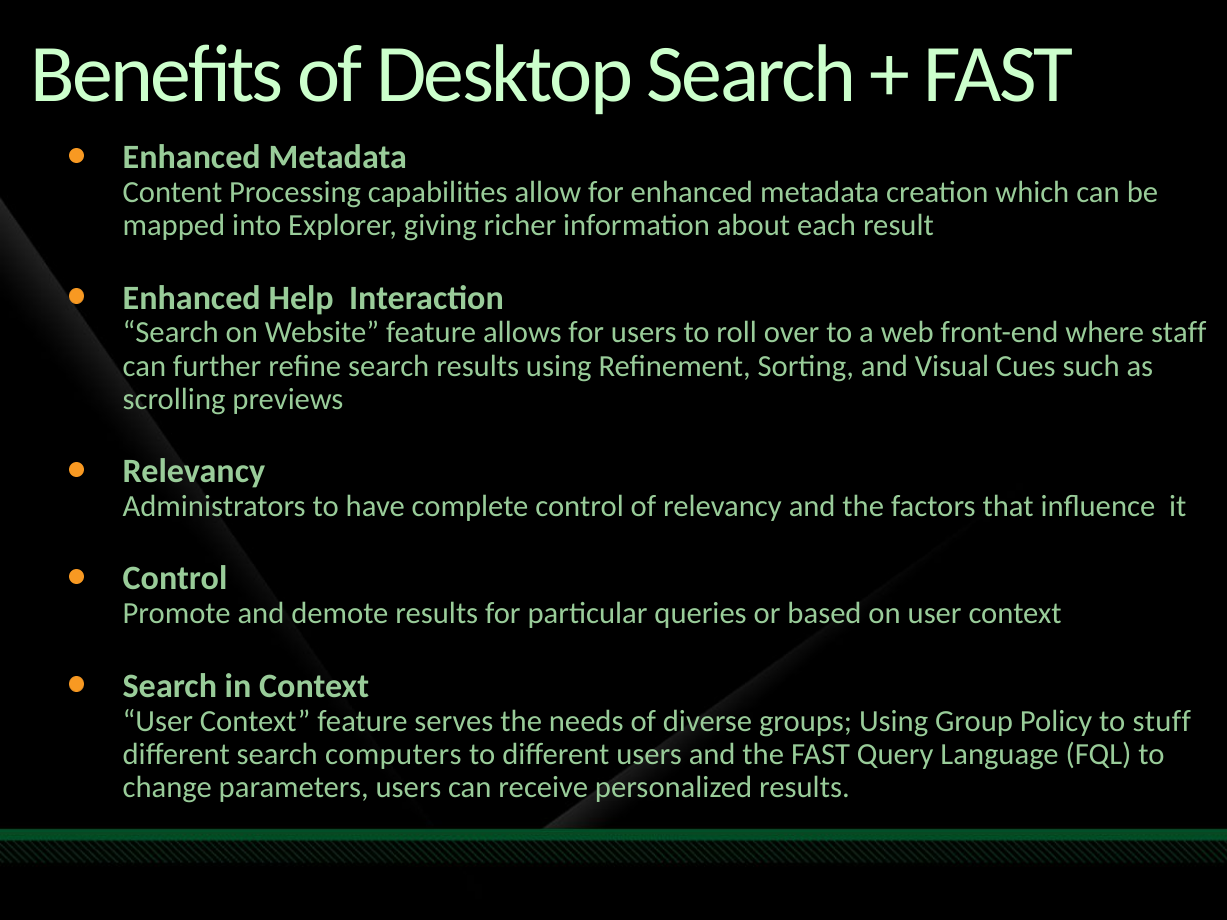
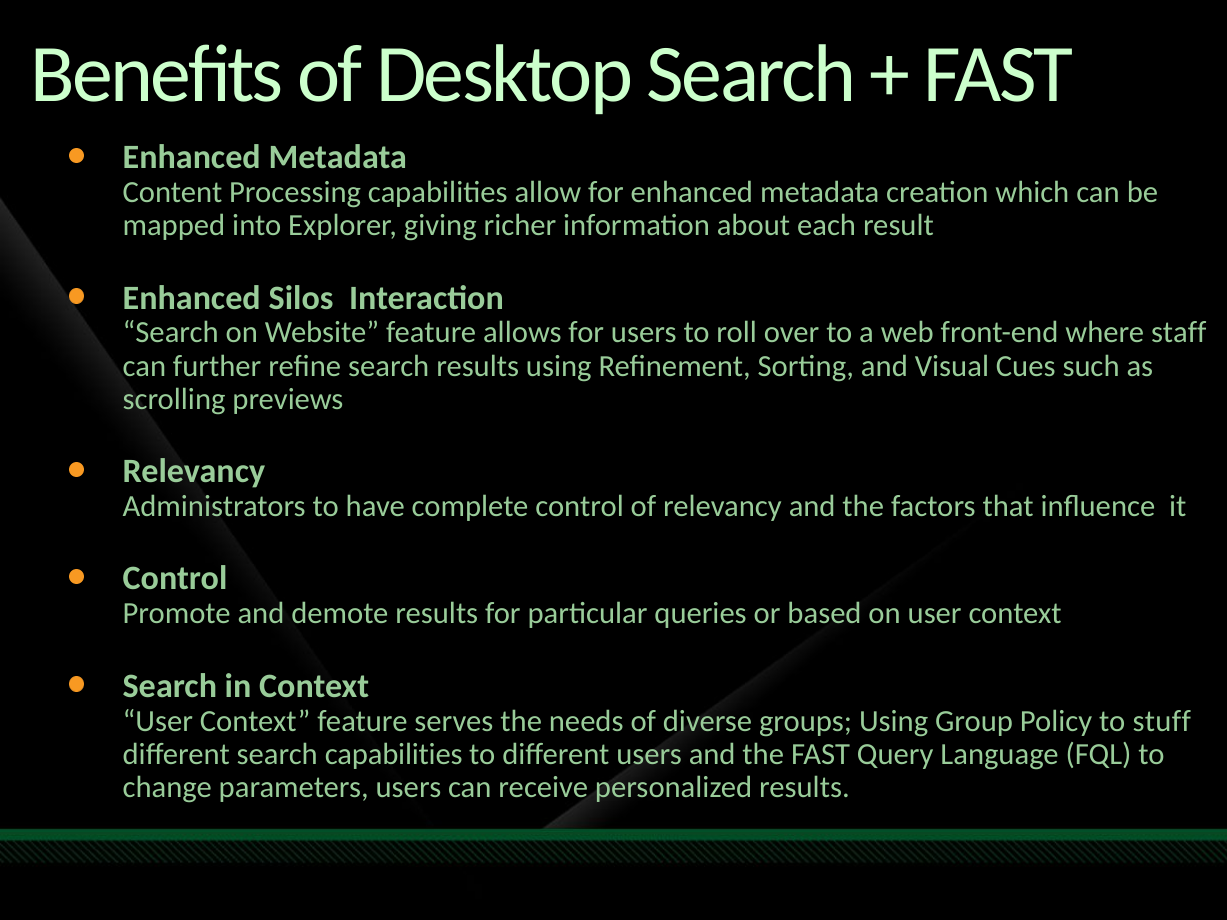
Help: Help -> Silos (301, 298)
search computers: computers -> capabilities (394, 754)
